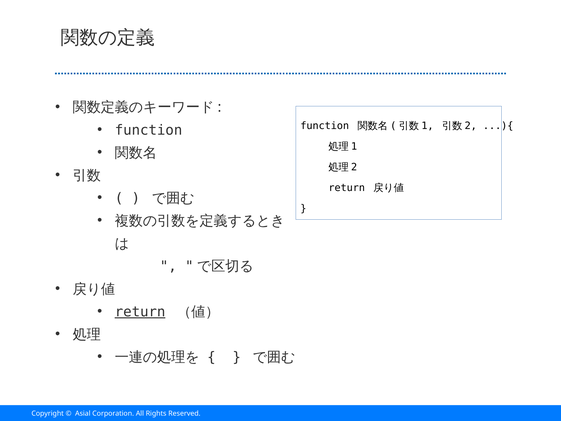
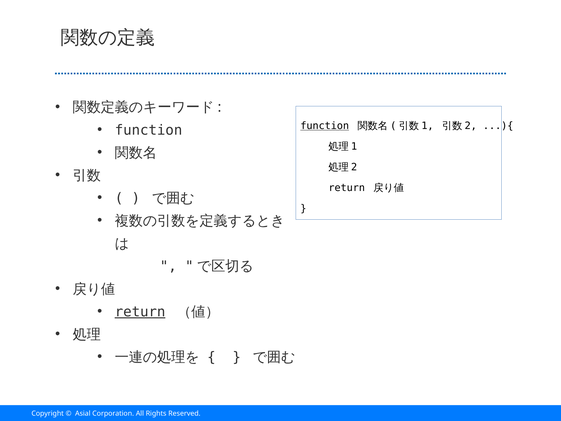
function underline: none -> present (325, 126)
